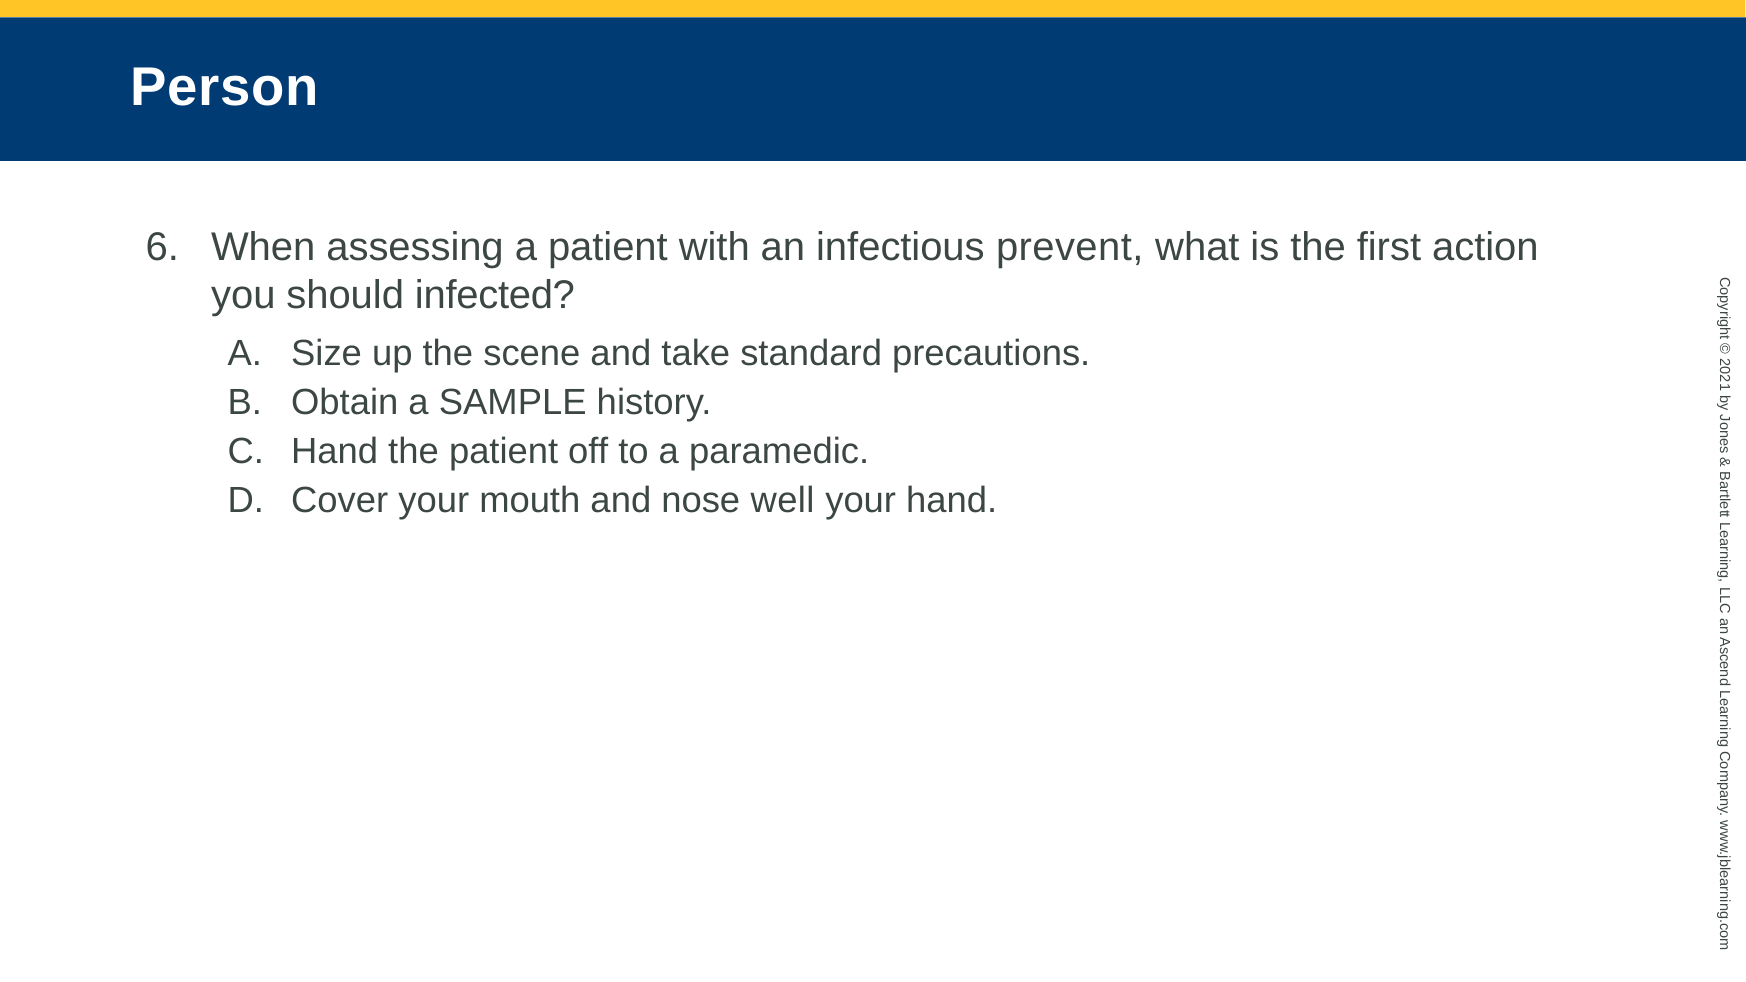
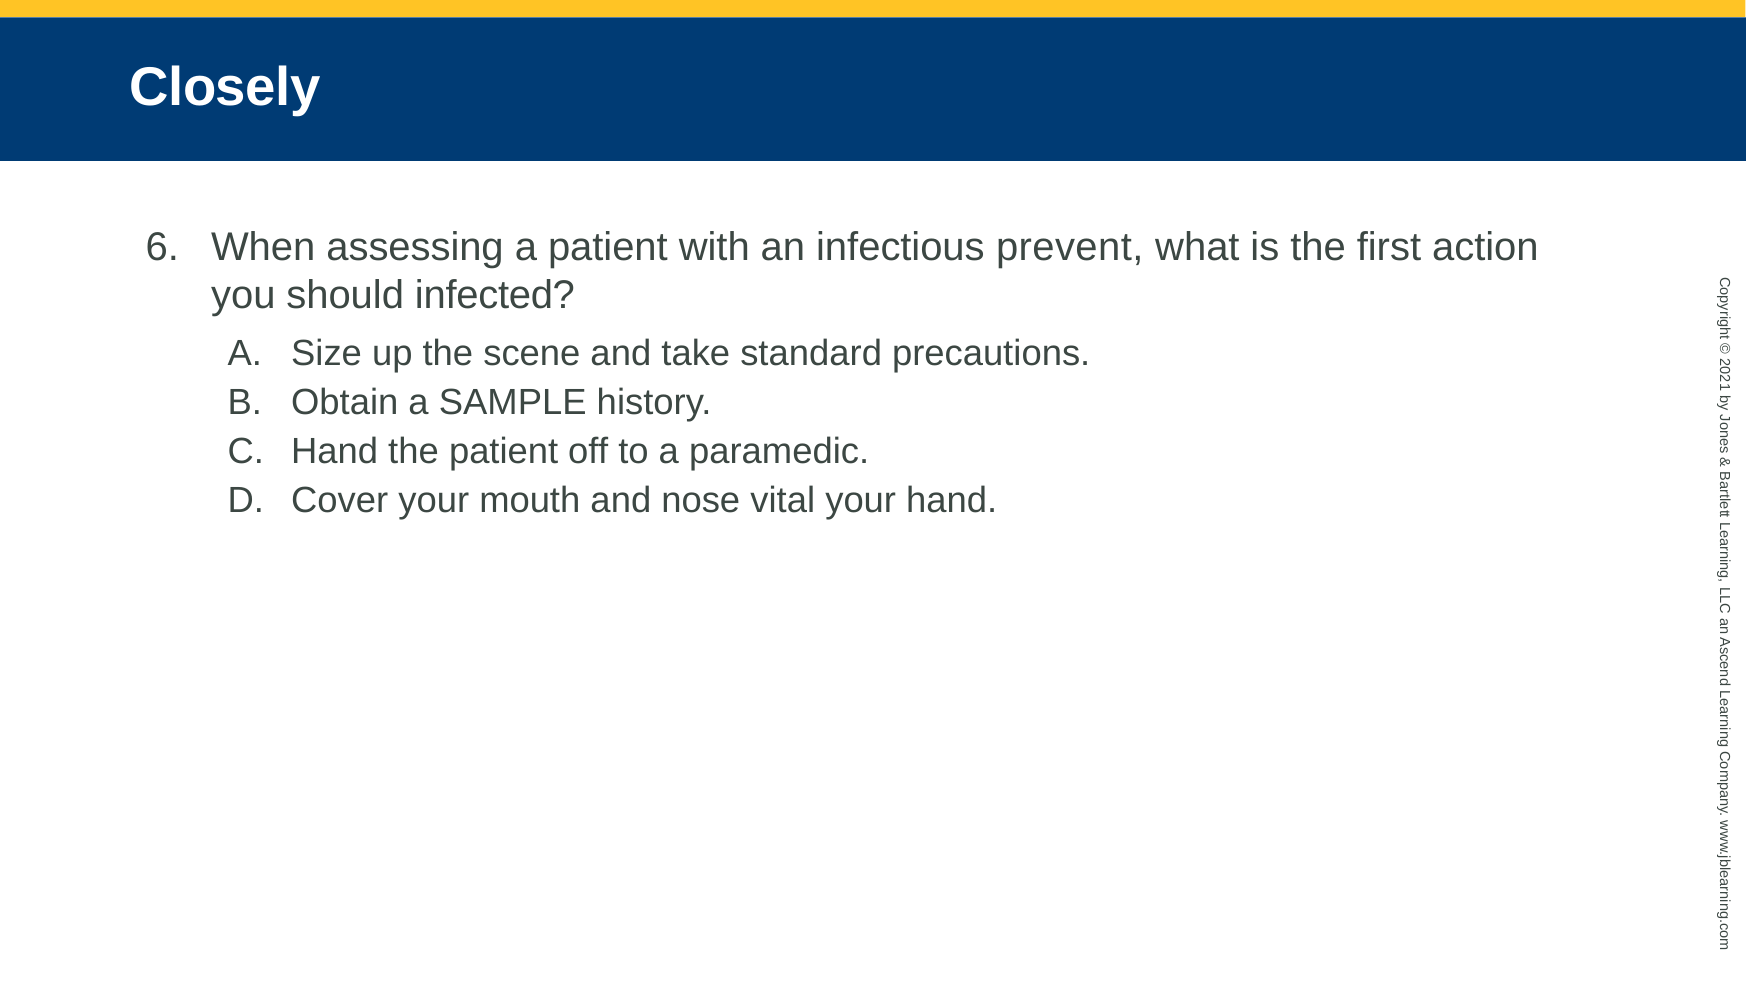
Person: Person -> Closely (225, 88)
well: well -> vital (783, 501)
